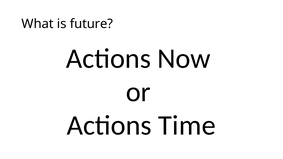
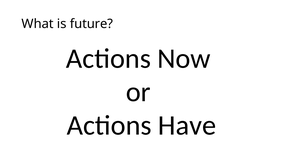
Time: Time -> Have (187, 126)
